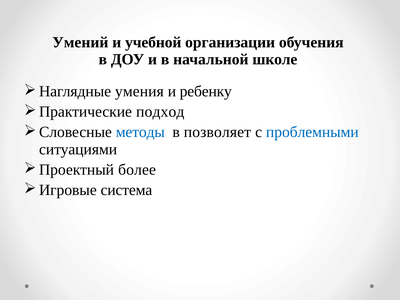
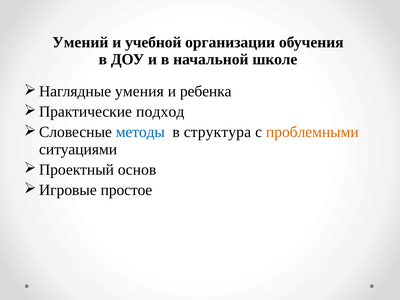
ребенку: ребенку -> ребенка (206, 91)
позволяет: позволяет -> структура (217, 132)
проблемными colour: blue -> orange (312, 132)
более: более -> основ (137, 170)
система: система -> простое (126, 190)
